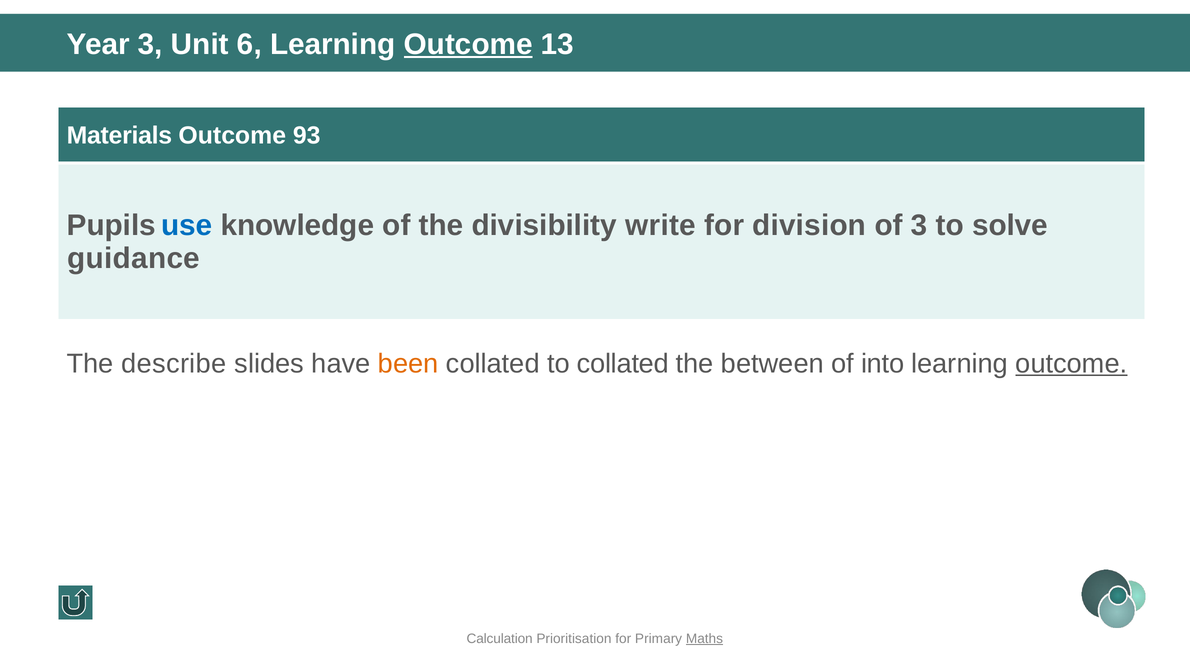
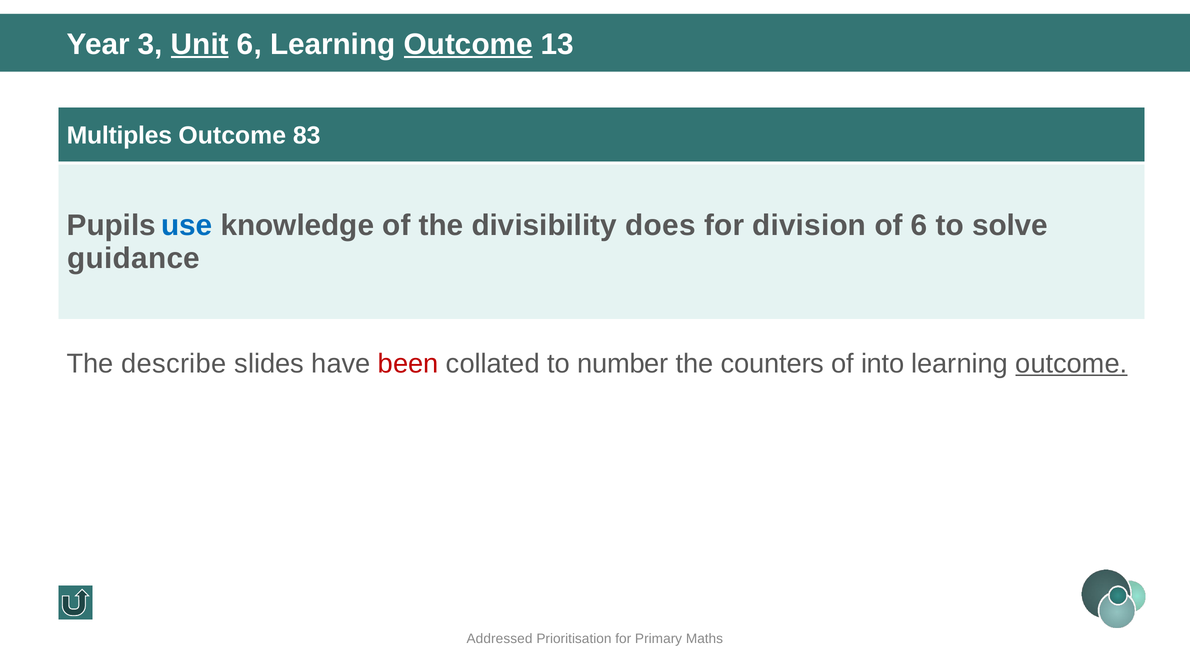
Unit underline: none -> present (200, 44)
Materials: Materials -> Multiples (119, 136)
93: 93 -> 83 (307, 136)
write: write -> does (661, 225)
of 3: 3 -> 6 (919, 225)
been colour: orange -> red (408, 364)
to collated: collated -> number (623, 364)
between: between -> counters (772, 364)
Calculation: Calculation -> Addressed (500, 639)
Maths underline: present -> none (704, 639)
